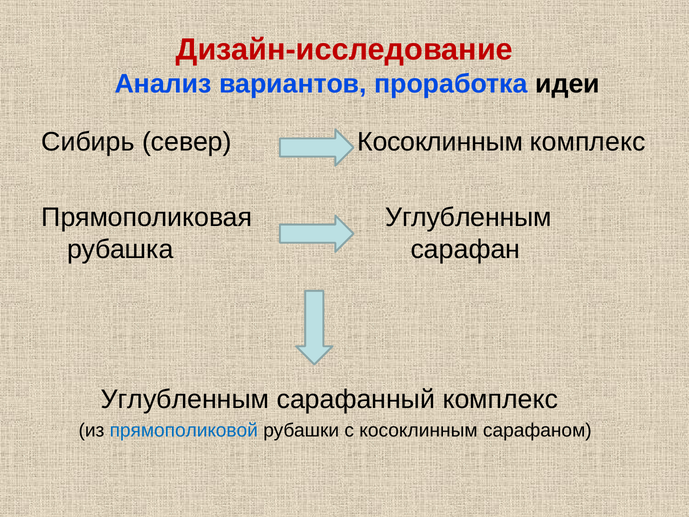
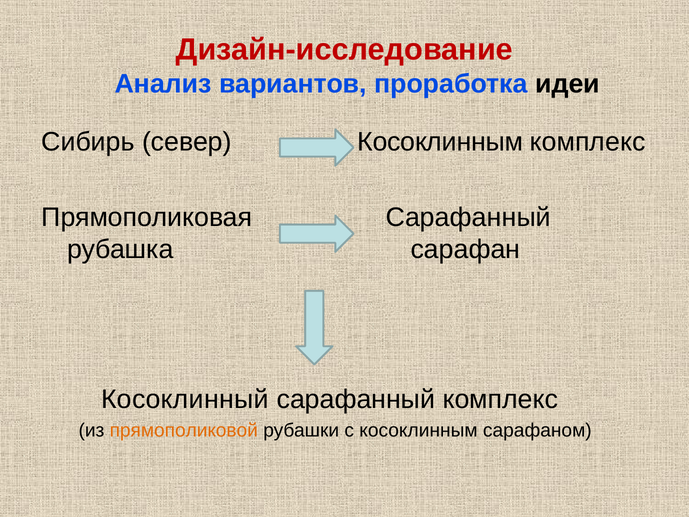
Прямополиковая Углубленным: Углубленным -> Сарафанный (468, 217)
Углубленным: Углубленным -> Косоклинный (185, 399)
прямополиковой colour: blue -> orange (184, 430)
